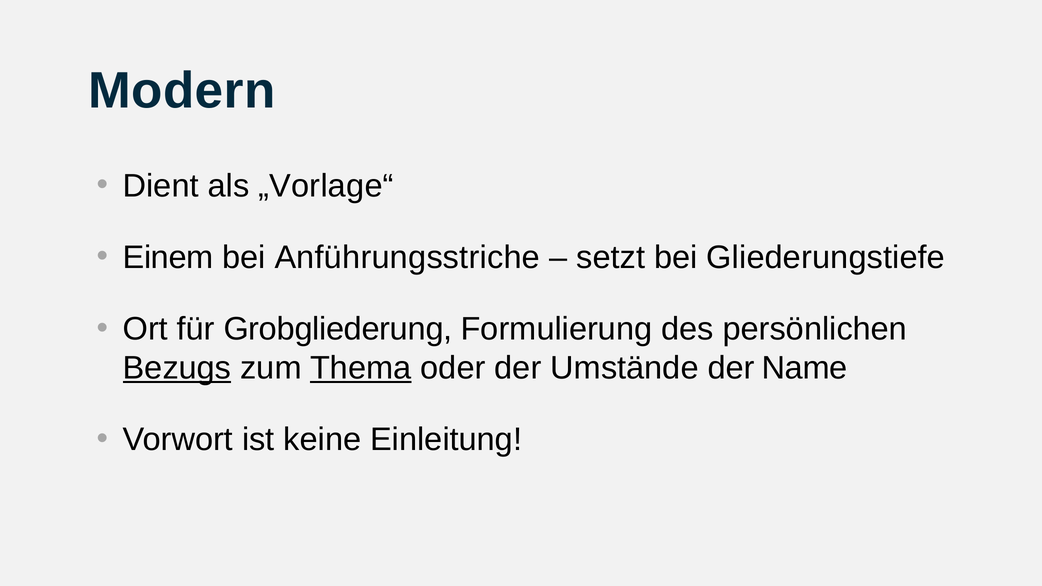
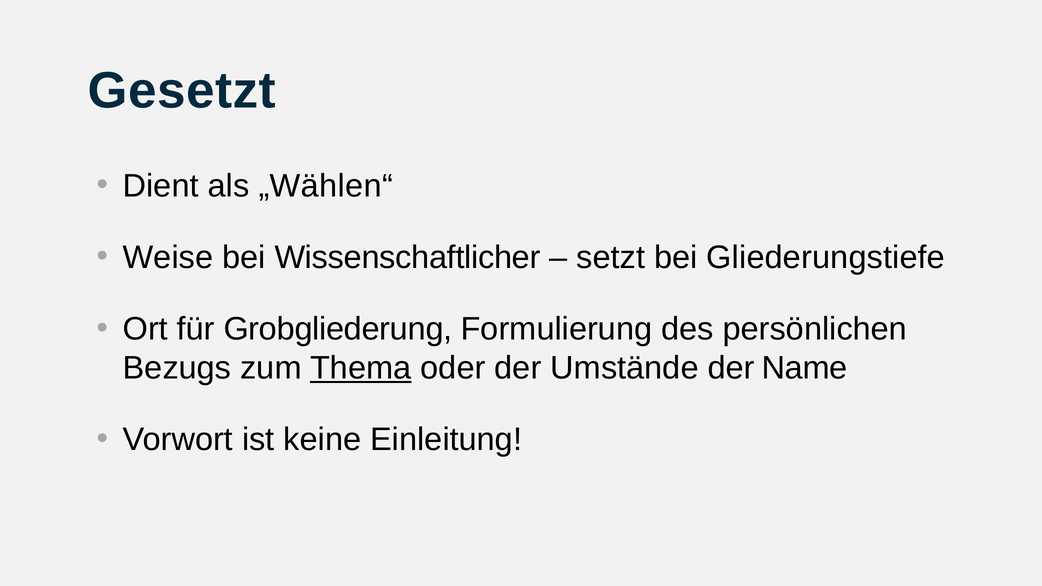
Modern: Modern -> Gesetzt (182, 91)
„Vorlage“: „Vorlage“ -> „Wählen“ (326, 186)
Einem: Einem -> Weise (168, 258)
Anführungsstriche: Anführungsstriche -> Wissenschaftlicher (408, 258)
Bezugs underline: present -> none (177, 368)
